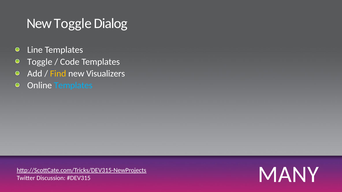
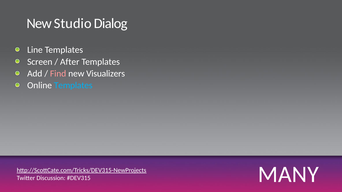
New Toggle: Toggle -> Studio (73, 24)
Toggle: Toggle -> Screen (40, 62)
Code: Code -> After (70, 62)
Find colour: yellow -> pink (58, 74)
